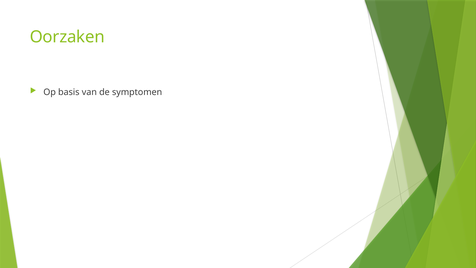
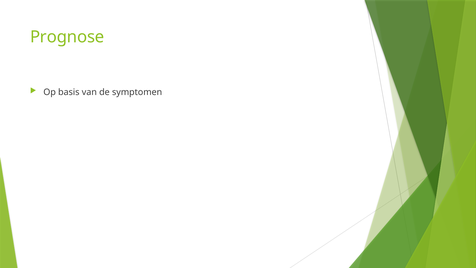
Oorzaken: Oorzaken -> Prognose (67, 37)
